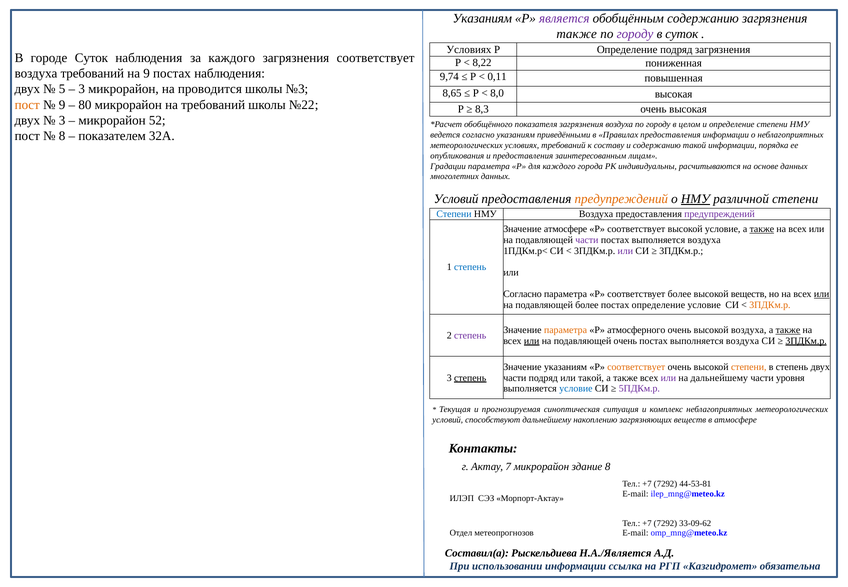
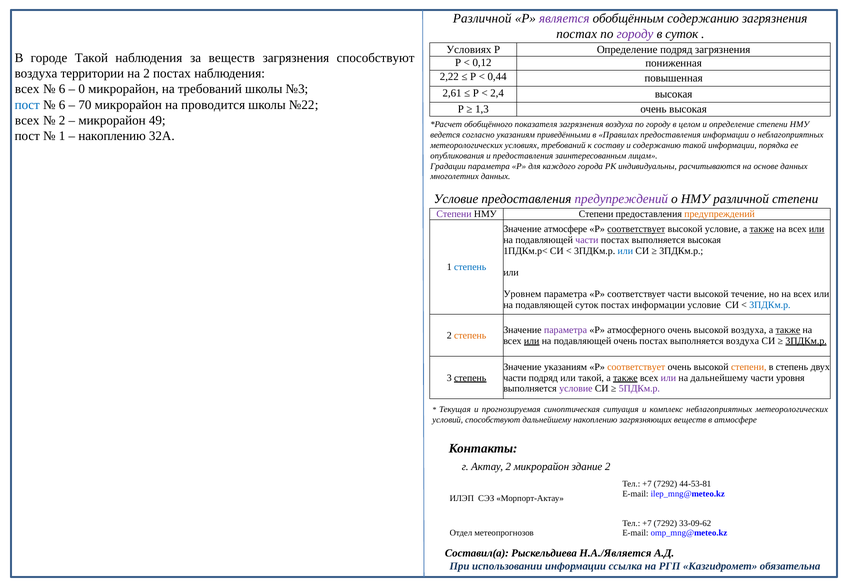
Указаниям: Указаниям -> Различной (482, 18)
также: также -> постах (577, 34)
городе Суток: Суток -> Такой (91, 58)
за каждого: каждого -> веществ (232, 58)
загрязнения соответствует: соответствует -> способствуют (376, 58)
8,22: 8,22 -> 0,12 (482, 63)
воздуха требований: требований -> территории (92, 74)
на 9: 9 -> 2 (147, 74)
9,74: 9,74 -> 2,22 (449, 77)
0,11: 0,11 -> 0,44 (497, 77)
двух: двух -> всех (27, 89)
5: 5 -> 6 (62, 89)
3: 3 -> 0 (82, 89)
на проводится: проводится -> требований (210, 89)
8,65: 8,65 -> 2,61 (452, 93)
8,0: 8,0 -> 2,4 (497, 93)
пост colour: orange -> blue (27, 105)
9: 9 -> 6 (62, 105)
80: 80 -> 70 (85, 105)
на требований: требований -> проводится (213, 105)
8,3: 8,3 -> 1,3 (482, 109)
двух: двух -> всех (27, 121)
3: 3 -> 2 (62, 121)
52: 52 -> 49 (157, 121)
8: 8 -> 1 (62, 136)
показателем: показателем -> накоплению (112, 136)
Условий: Условий -> Условие (456, 199)
предупреждений colour: orange -> purple (621, 199)
НМУ underline: present -> none (695, 199)
Степени colour: blue -> purple (454, 214)
НМУ Воздуха: Воздуха -> Степени (596, 214)
предупреждений colour: purple -> orange (720, 214)
соответствует underline: none -> present (636, 229)
или underline: none -> present (817, 229)
воздуха: воздуха -> высокая (704, 240)
или colour: purple -> blue (625, 251)
Согласно: Согласно -> Уровнем (522, 294)
соответствует более: более -> части (679, 294)
высокой веществ: веществ -> течение (749, 294)
или underline: present -> none (822, 294)
подавляющей более: более -> суток (587, 305)
постах определение: определение -> информации (658, 305)
3ПДКм.р colour: orange -> blue (770, 305)
параметра colour: orange -> purple (565, 330)
степень colour: purple -> orange (470, 335)
также underline: none -> present (625, 378)
условие colour: blue -> purple (576, 389)
Актау 7: 7 -> 2 (508, 466)
здание 8: 8 -> 2 (608, 466)
